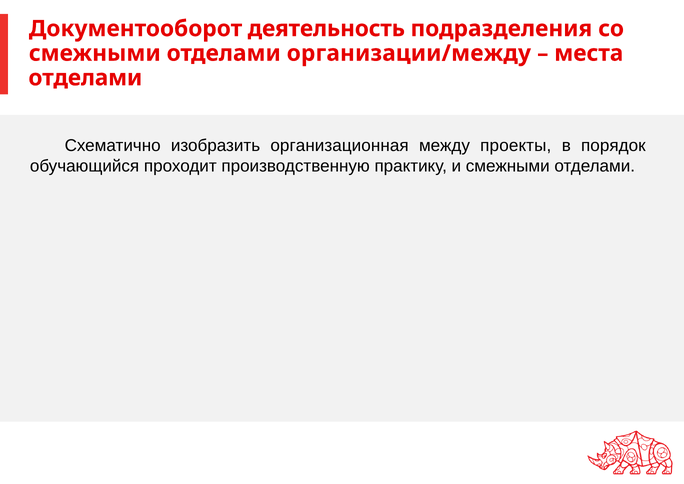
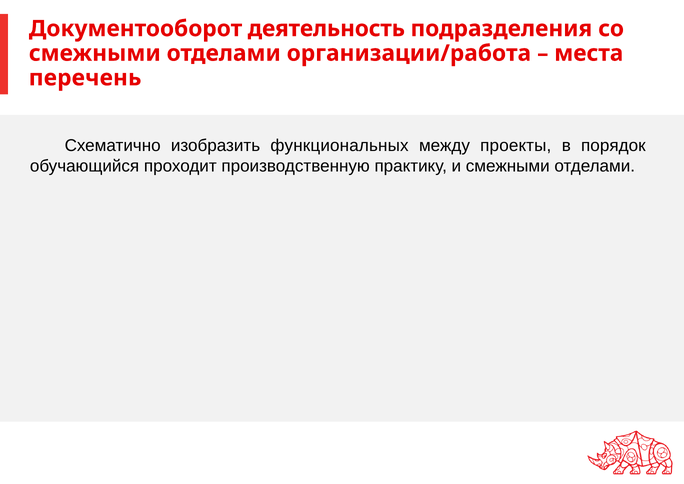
организации/между: организации/между -> организации/работа (409, 53)
отделами: отделами -> перечень (85, 78)
организационная: организационная -> функциональных (340, 146)
